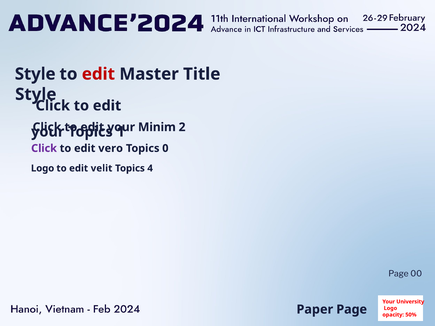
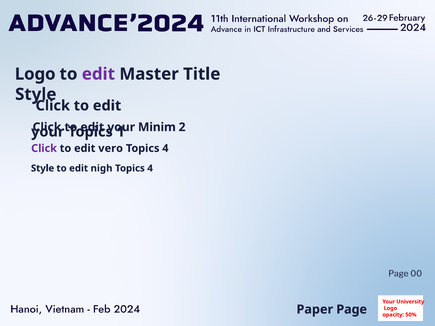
Style: Style -> Logo (35, 74)
edit colour: red -> purple (98, 74)
0: 0 -> 4 (165, 148)
Logo: Logo -> Style (43, 168)
velit: velit -> nigh (102, 168)
